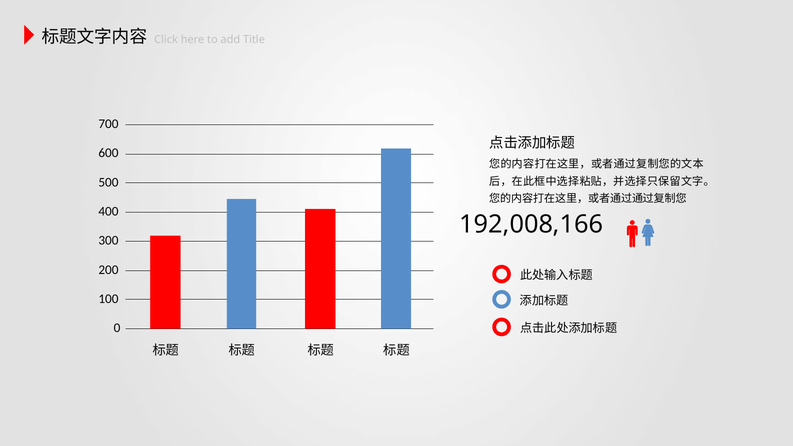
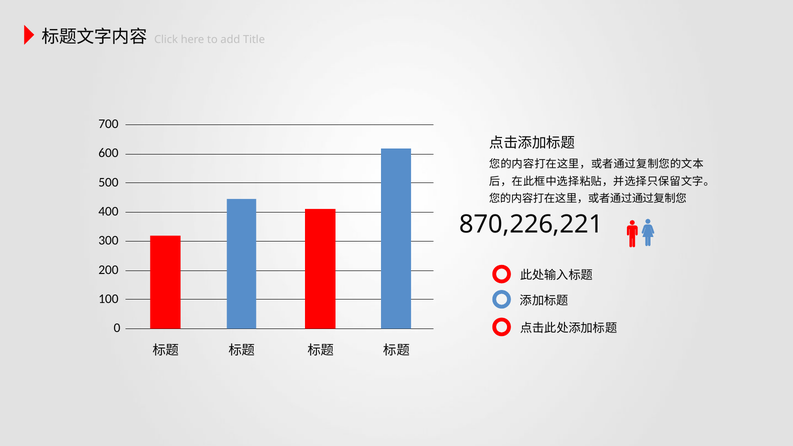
192,008,166: 192,008,166 -> 870,226,221 (531, 224)
